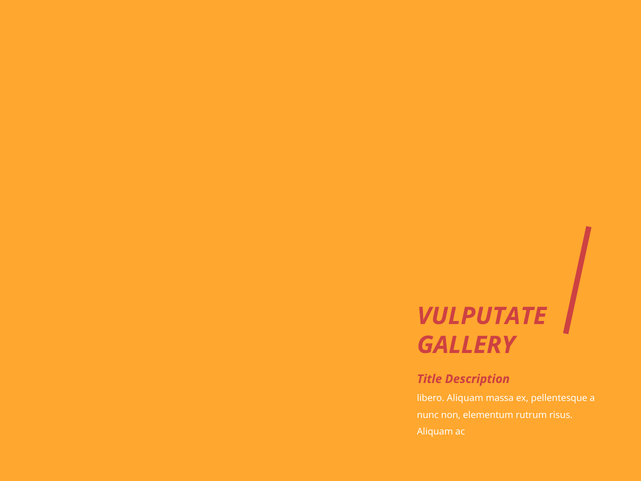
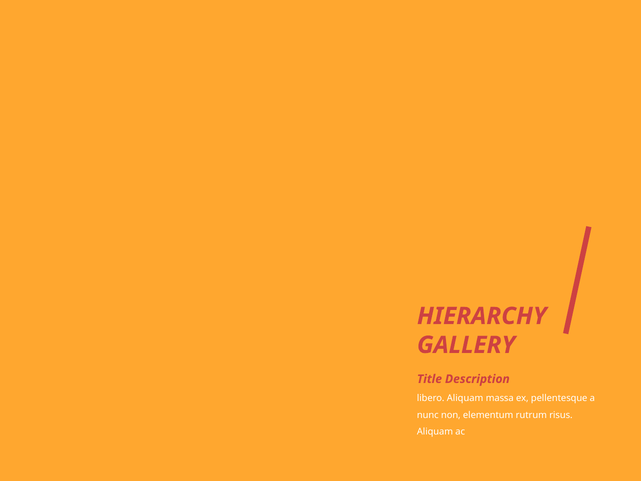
VULPUTATE: VULPUTATE -> HIERARCHY (482, 316)
